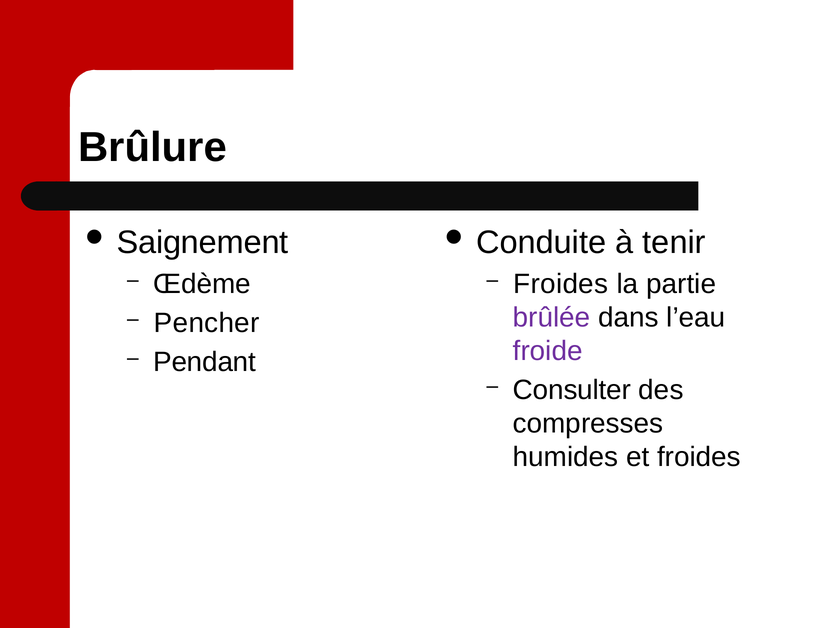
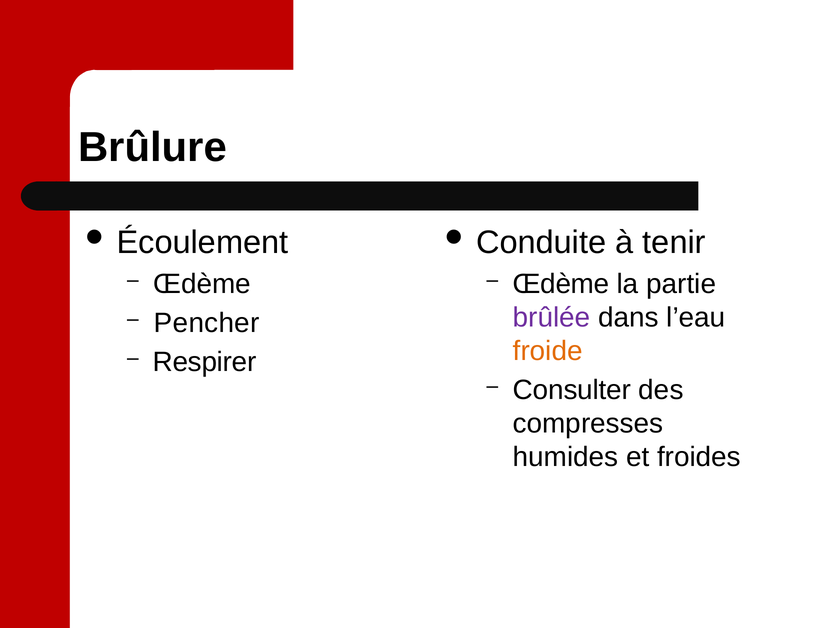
Saignement: Saignement -> Écoulement (202, 243)
Froides: Froides -> Œdème (561, 284)
froide colour: purple -> orange (548, 351)
Pendant: Pendant -> Respirer (205, 362)
